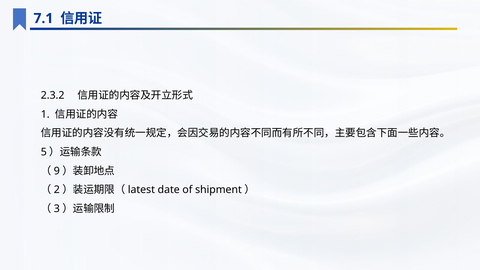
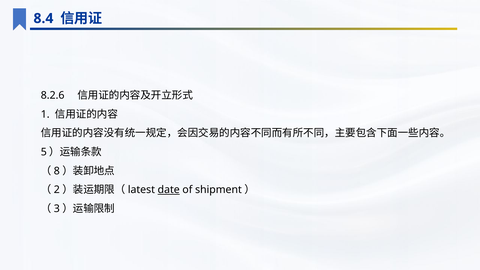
7.1: 7.1 -> 8.4 (43, 18)
2.3.2: 2.3.2 -> 8.2.6 (53, 95)
9: 9 -> 8 (57, 171)
date underline: none -> present (169, 190)
